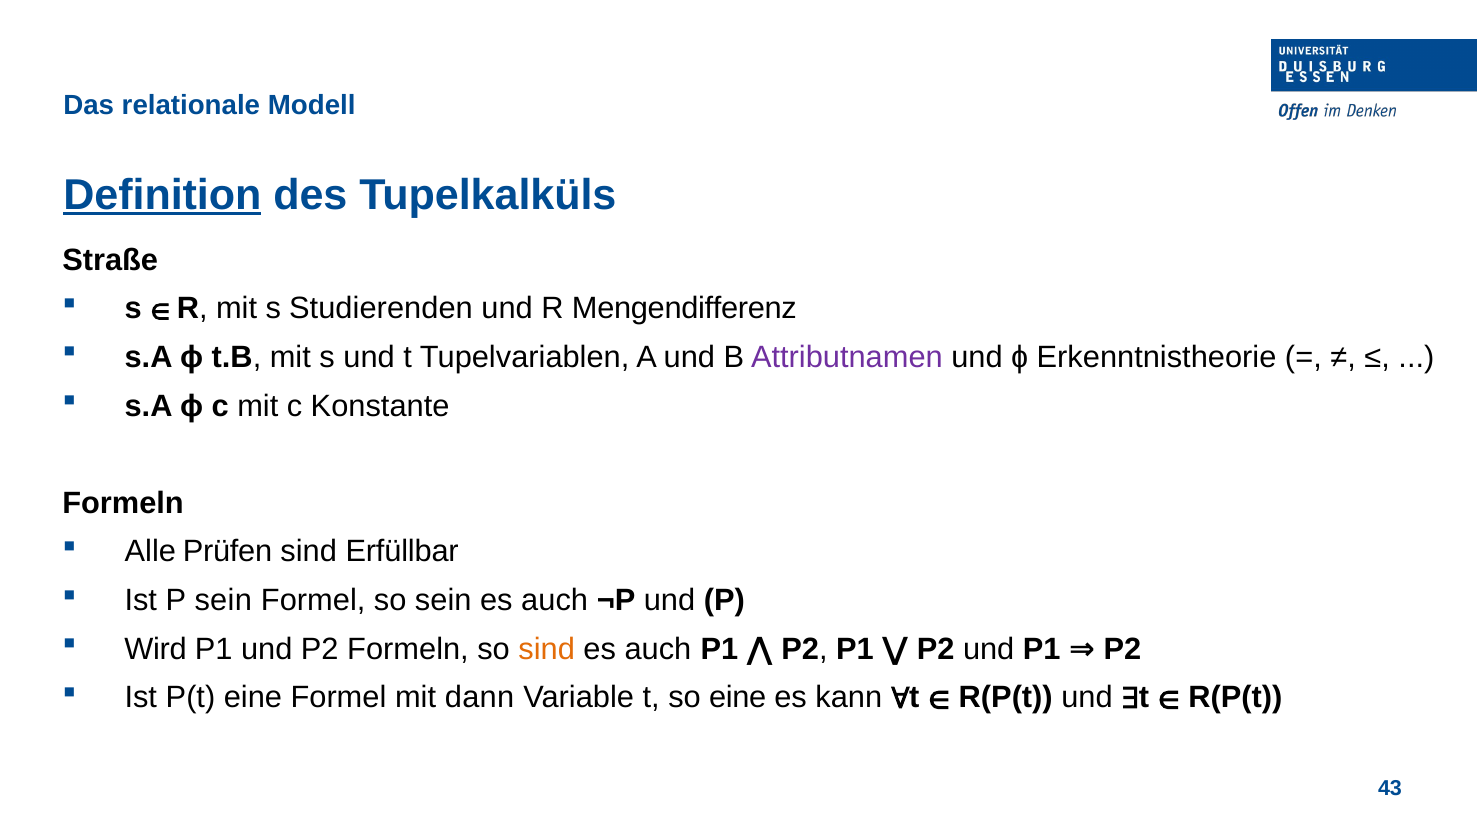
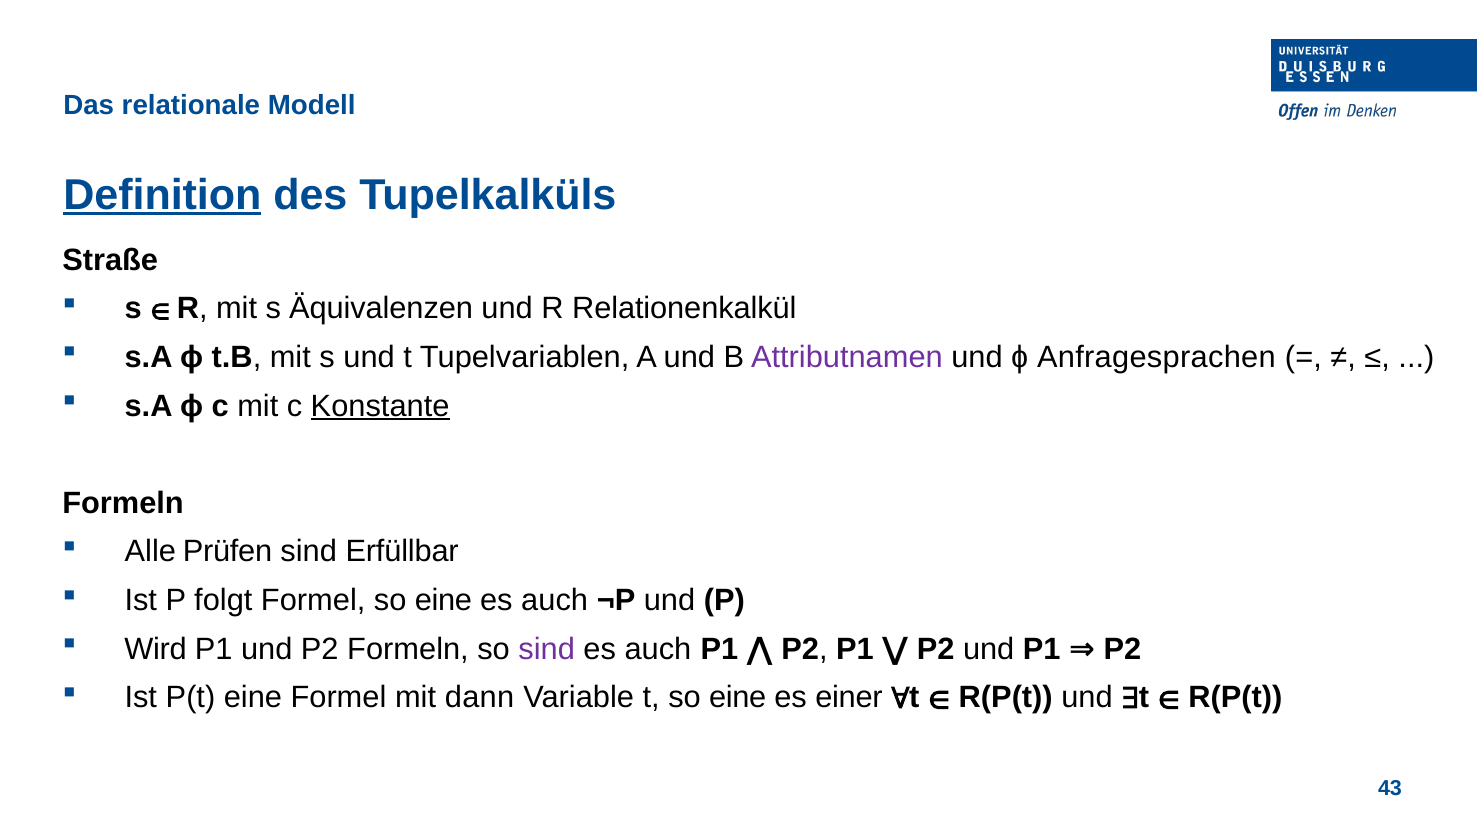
Studierenden: Studierenden -> Äquivalenzen (381, 309)
Mengendifferenz: Mengendifferenz -> Relationenkalkül (684, 309)
Erkenntnistheorie: Erkenntnistheorie -> Anfragesprachen (1156, 357)
Konstante underline: none -> present (380, 406)
P sein: sein -> folgt (223, 600)
Formel so sein: sein -> eine (443, 600)
sind colour: orange -> purple (547, 649)
kann: kann -> einer (849, 698)
